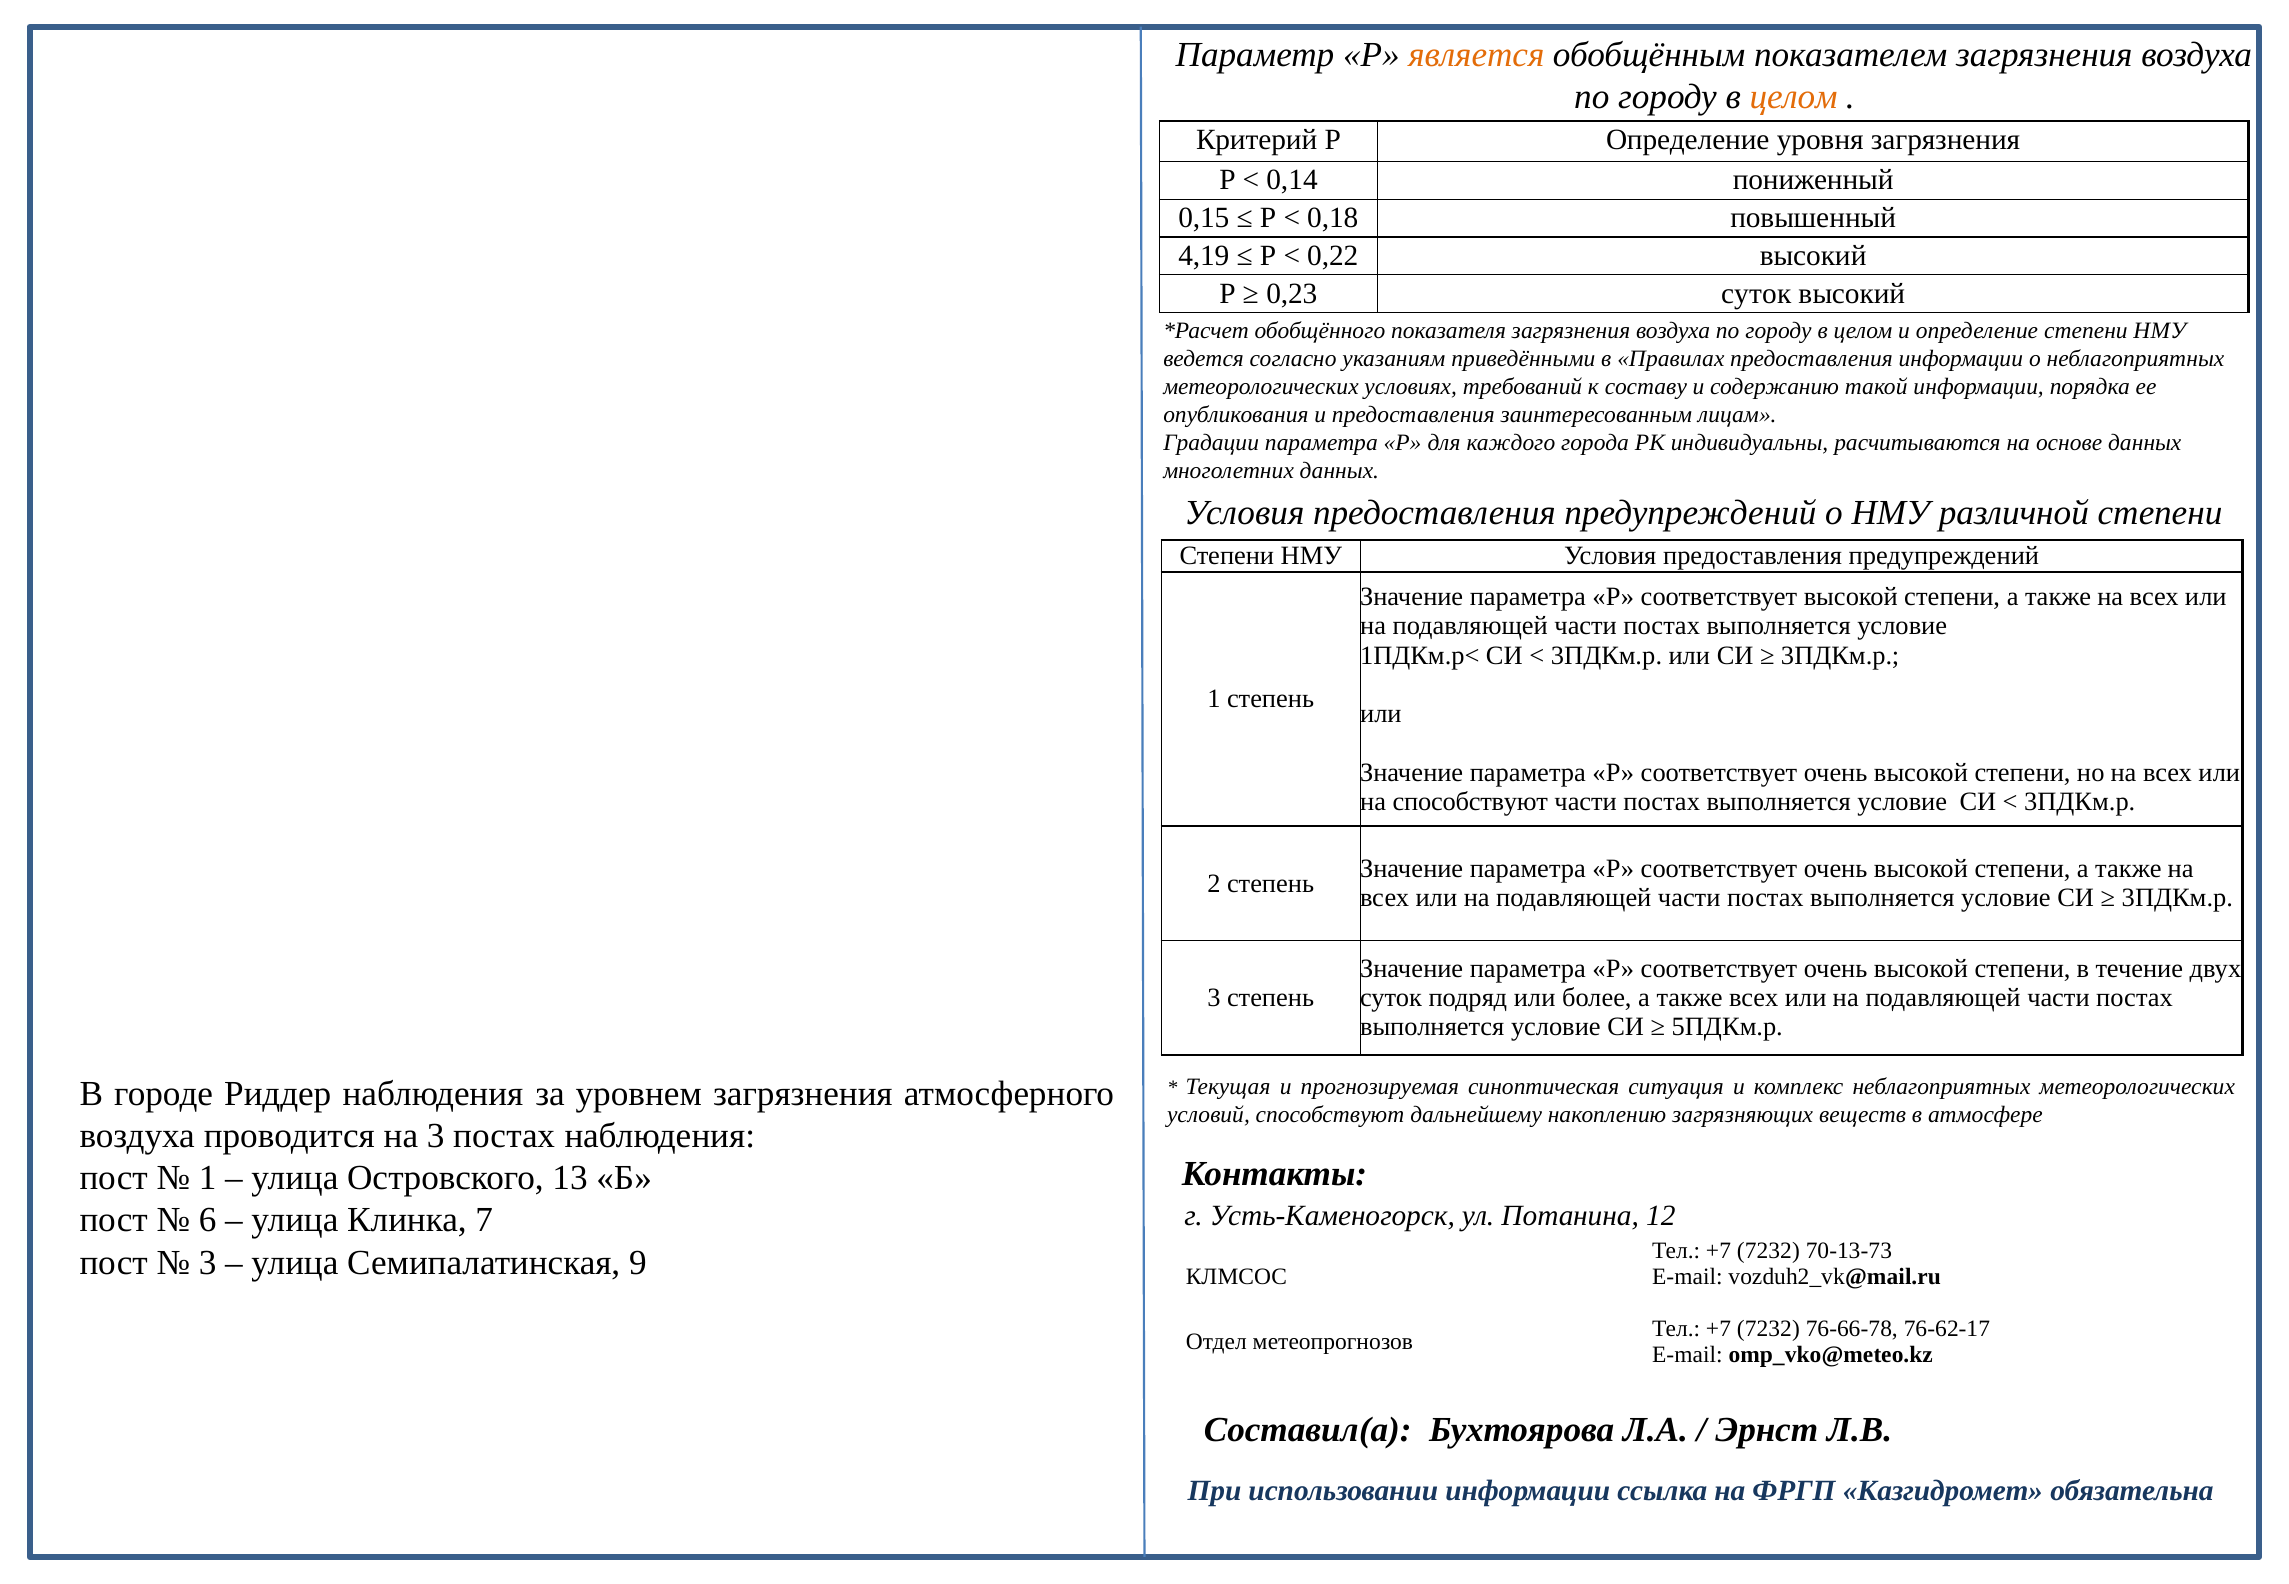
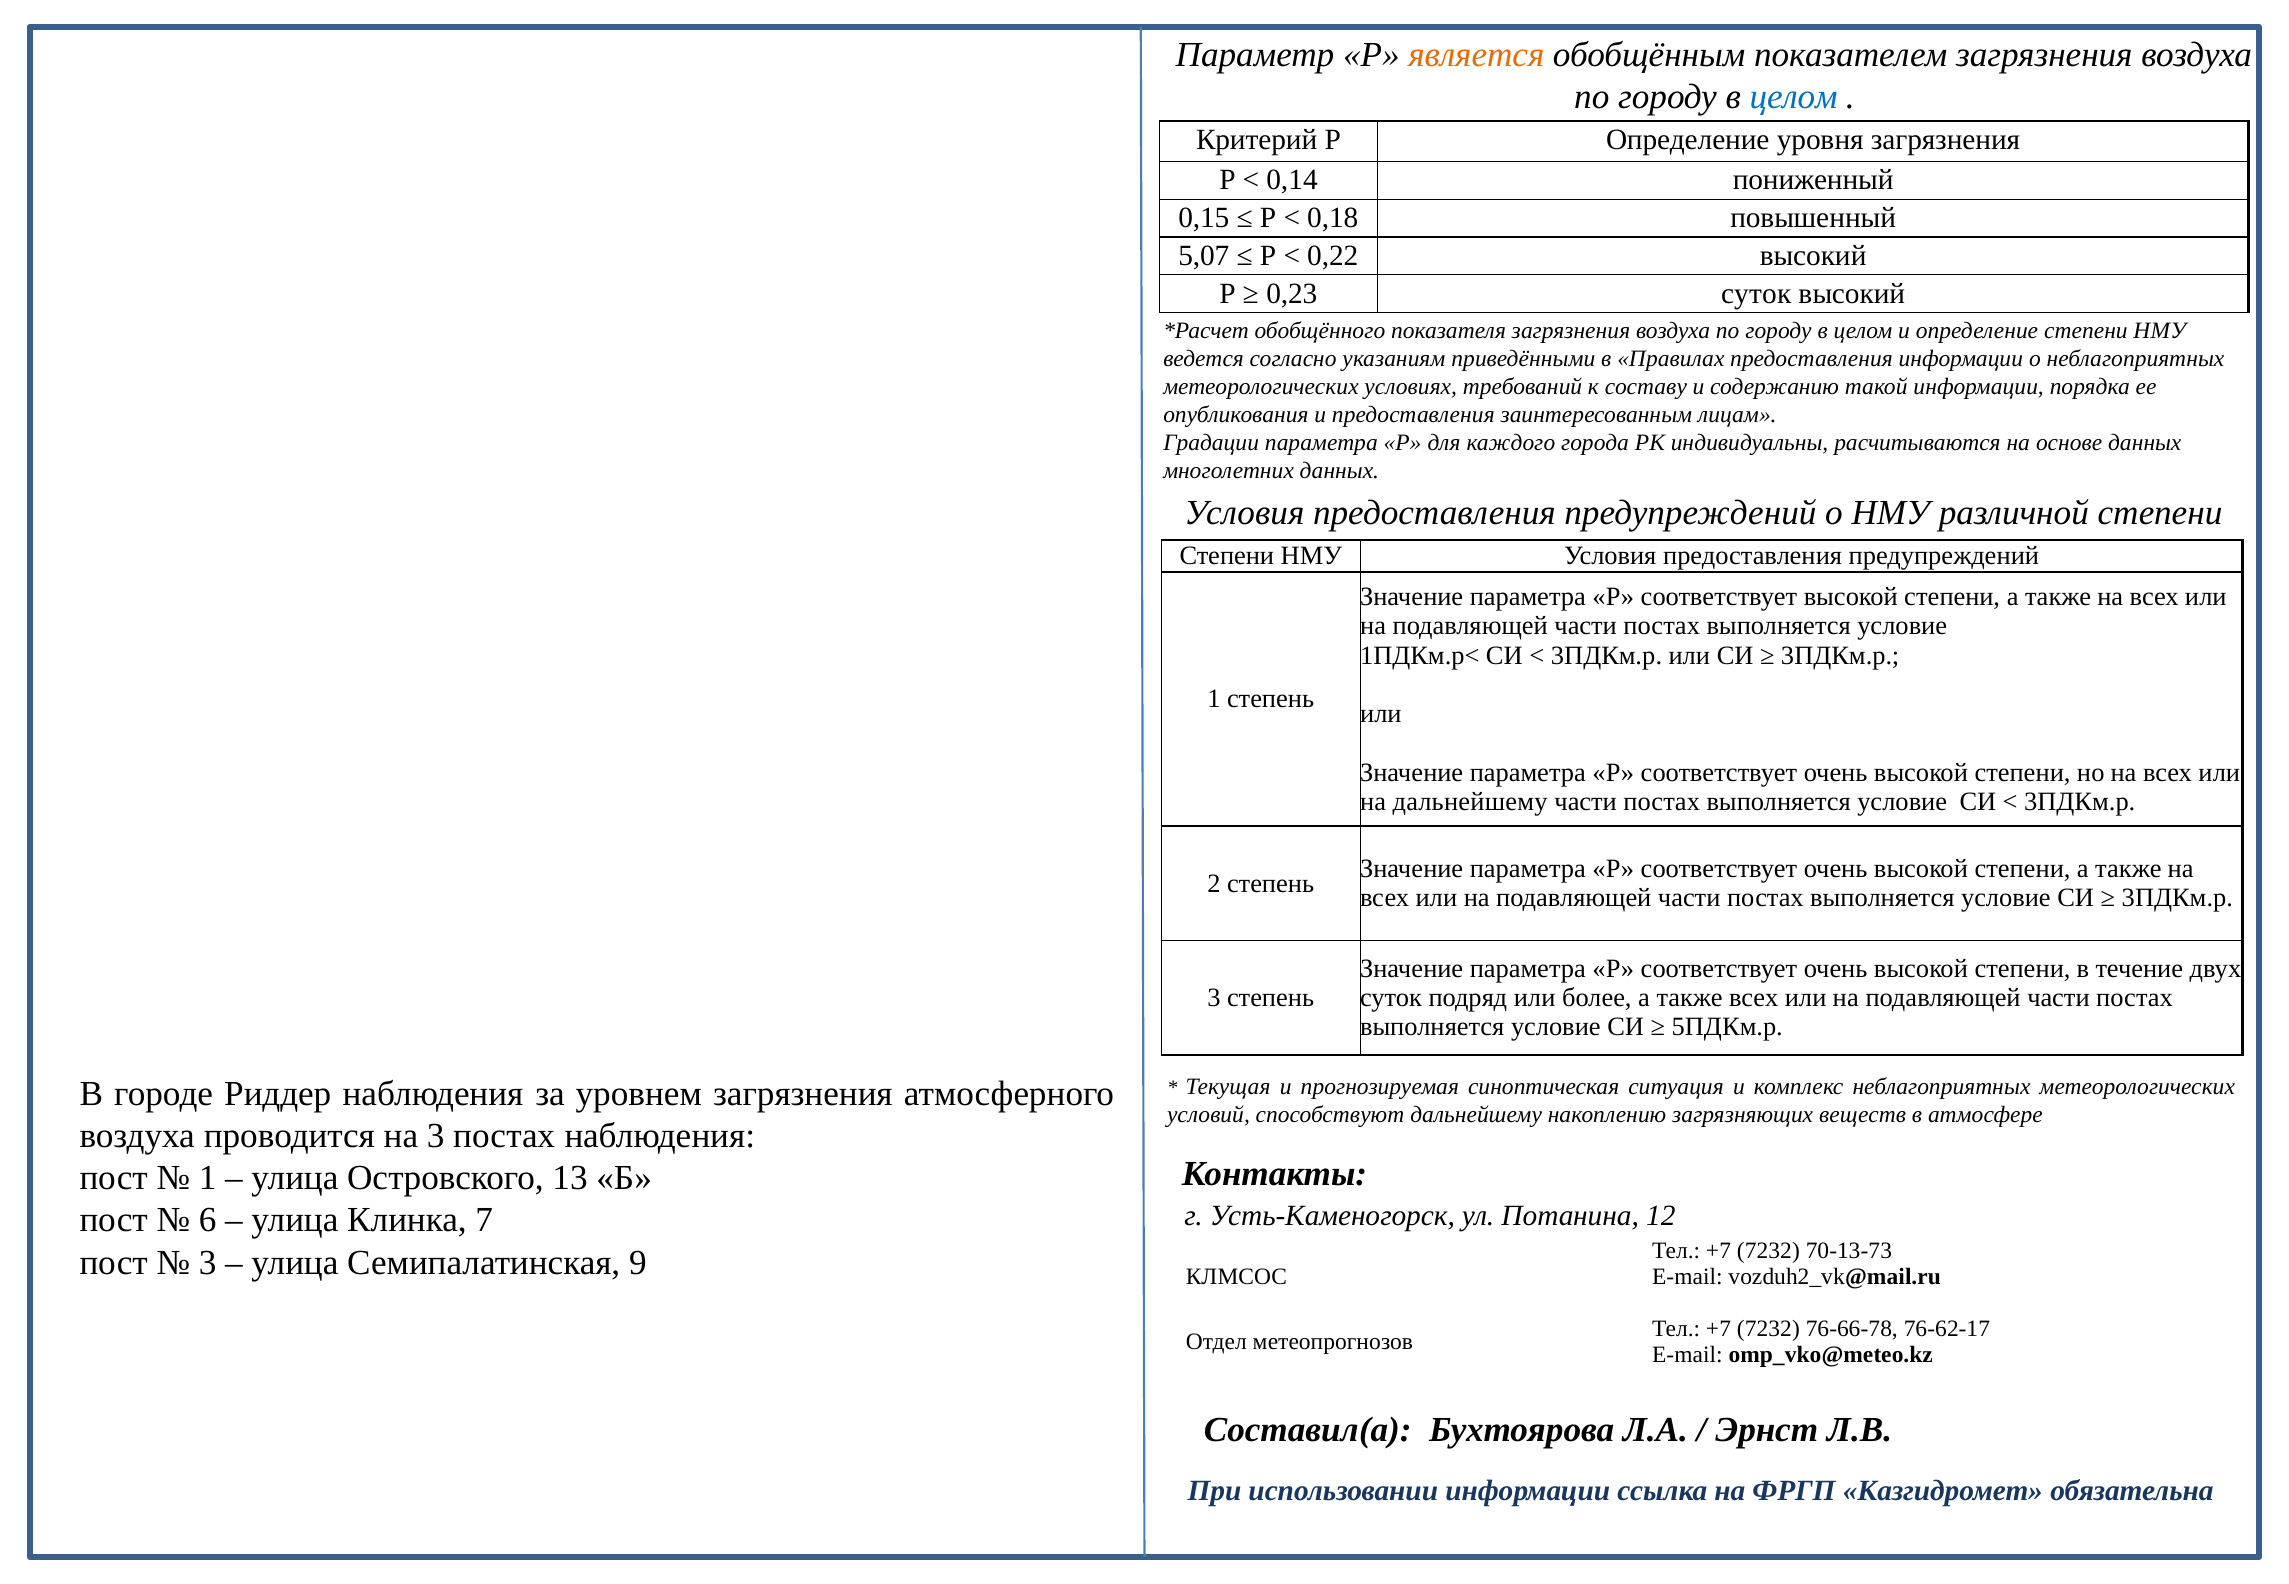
целом colour: orange -> blue (1794, 97)
4,19: 4,19 -> 5,07 (1204, 256)
на способствуют: способствуют -> дальнейшему (1470, 802)
